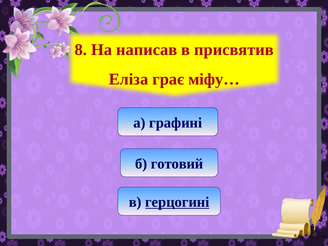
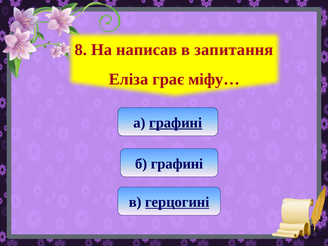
присвятив: присвятив -> запитання (234, 50)
графині underline: none -> present (176, 123)
б готовий: готовий -> графині (177, 164)
